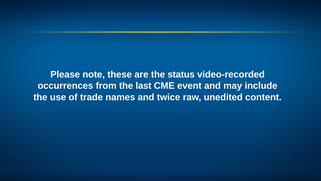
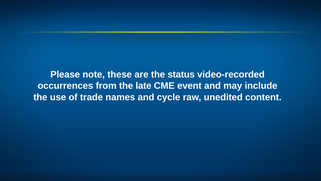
last: last -> late (144, 86)
twice: twice -> cycle (169, 97)
